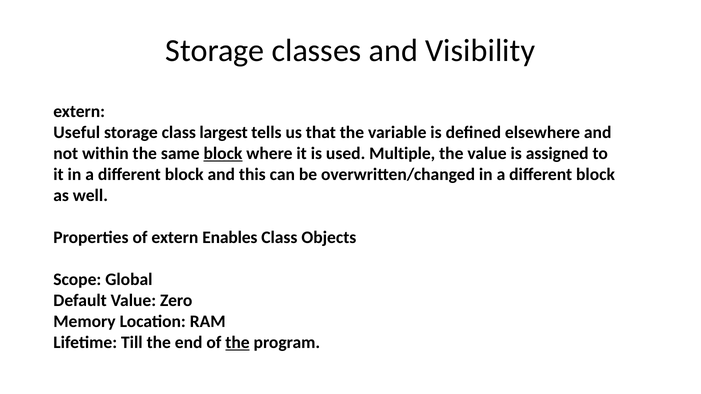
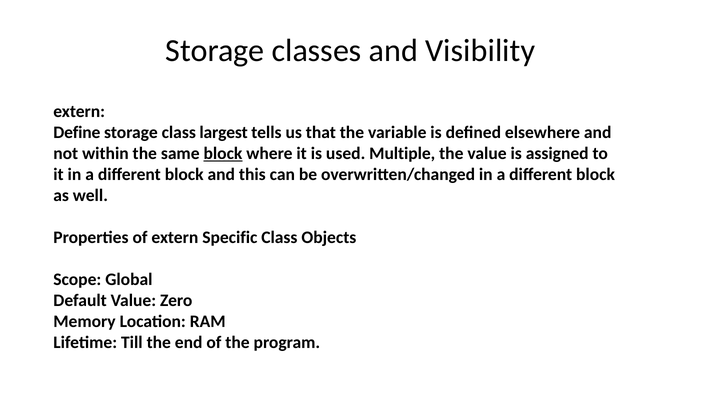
Useful: Useful -> Define (77, 133)
Enables: Enables -> Specific (230, 238)
the underline: present -> none (237, 343)
